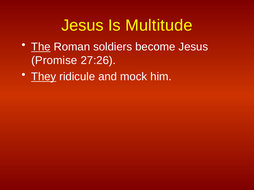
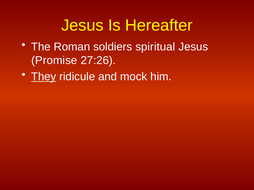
Multitude: Multitude -> Hereafter (159, 25)
The underline: present -> none (41, 47)
become: become -> spiritual (155, 47)
